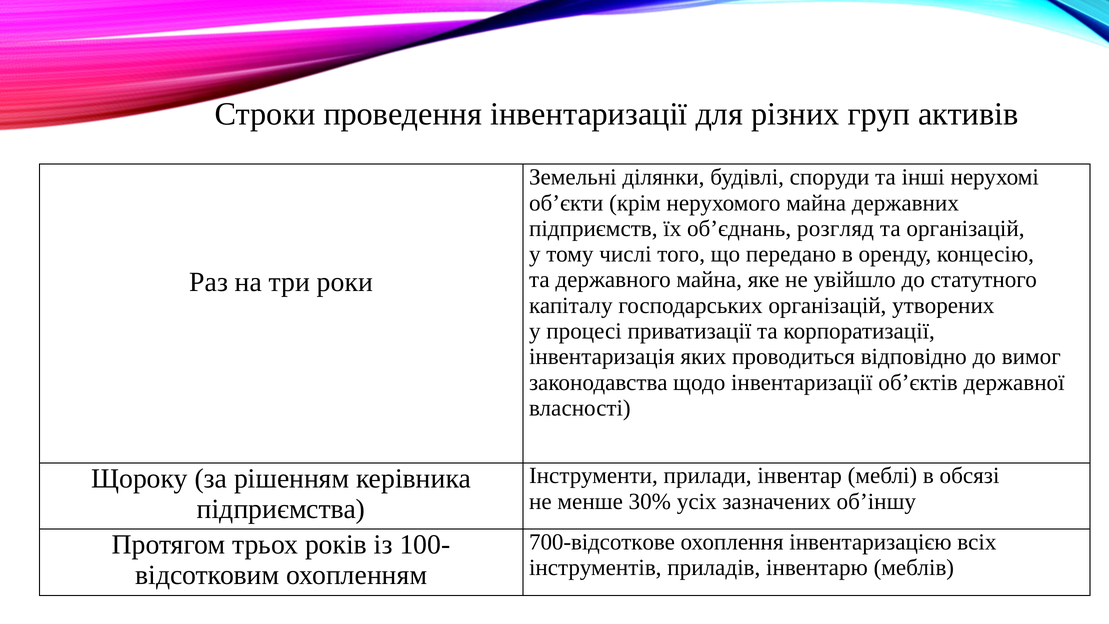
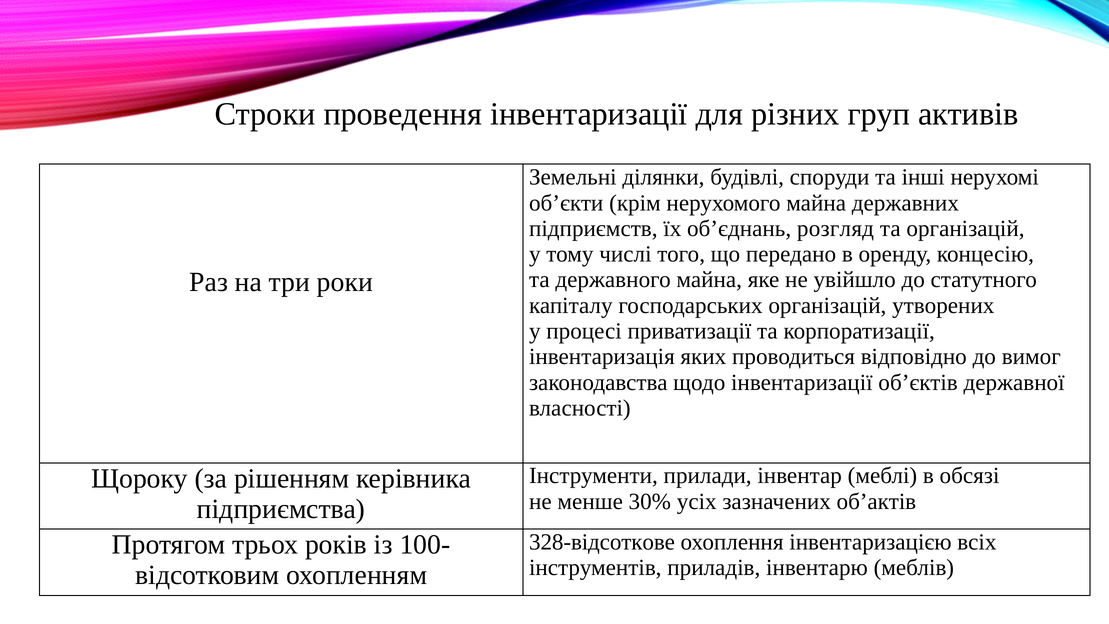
об’іншу: об’іншу -> об’актів (876, 501)
700-відсоткове: 700-відсоткове -> 328-відсоткове (602, 542)
